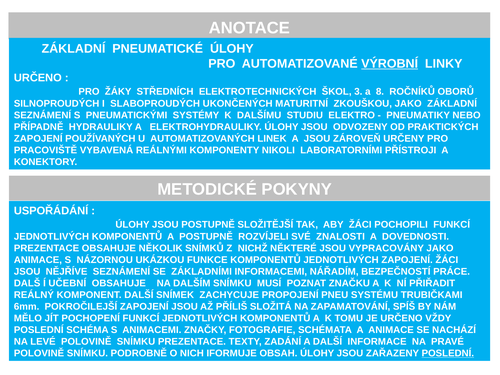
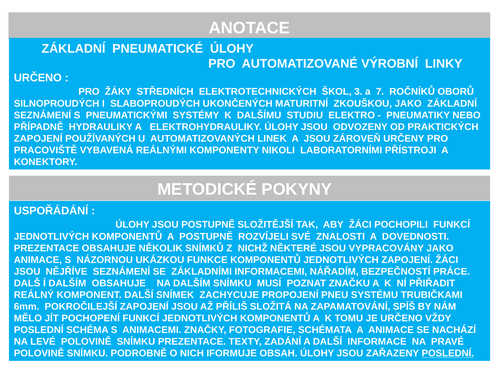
VÝROBNÍ underline: present -> none (390, 64)
8: 8 -> 7 (380, 92)
Í UČEBNÍ: UČEBNÍ -> DALŠÍM (67, 283)
